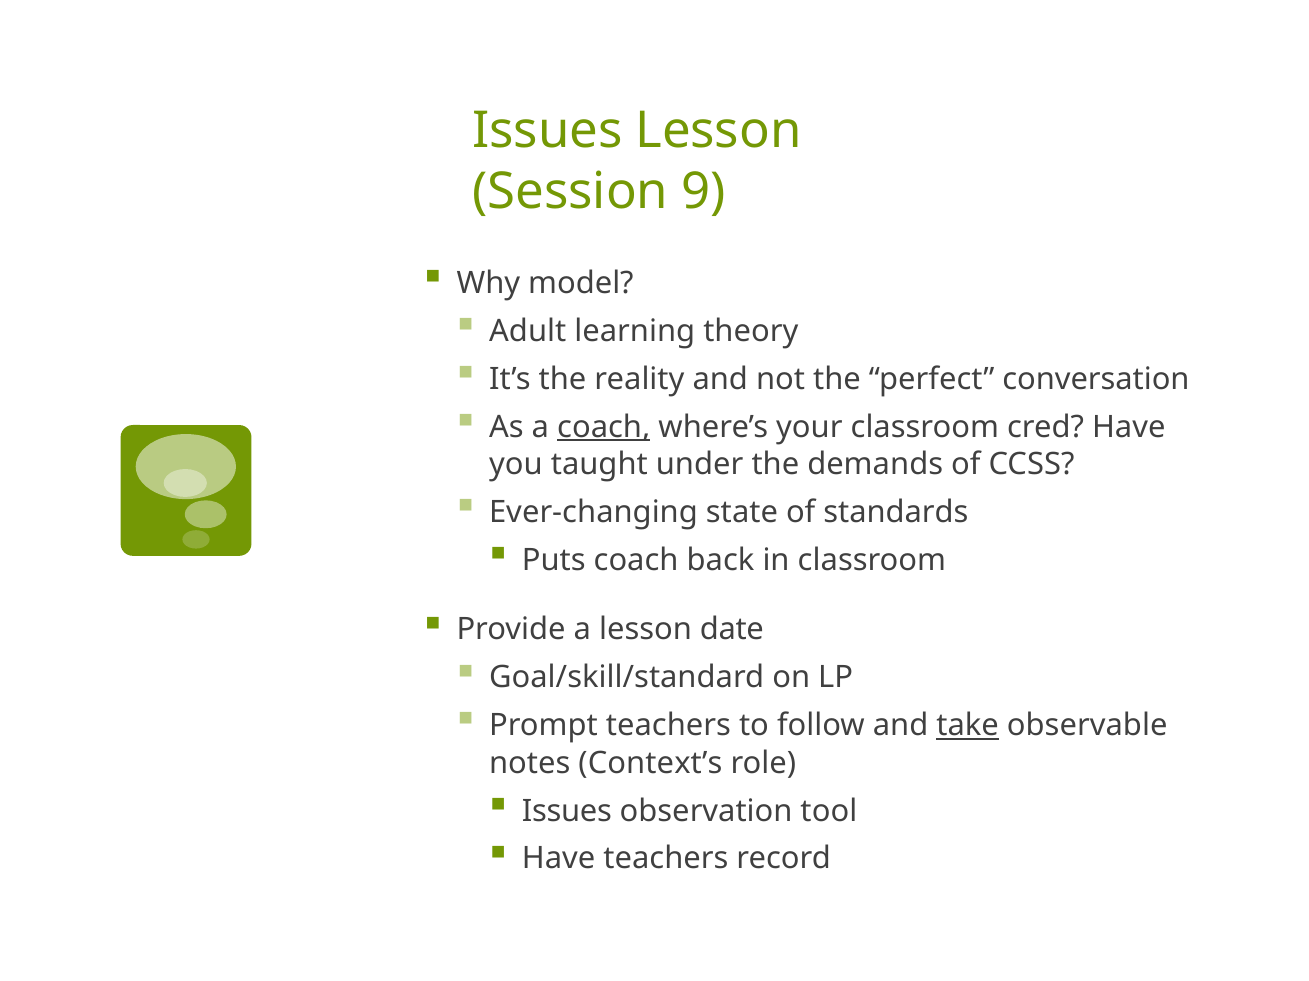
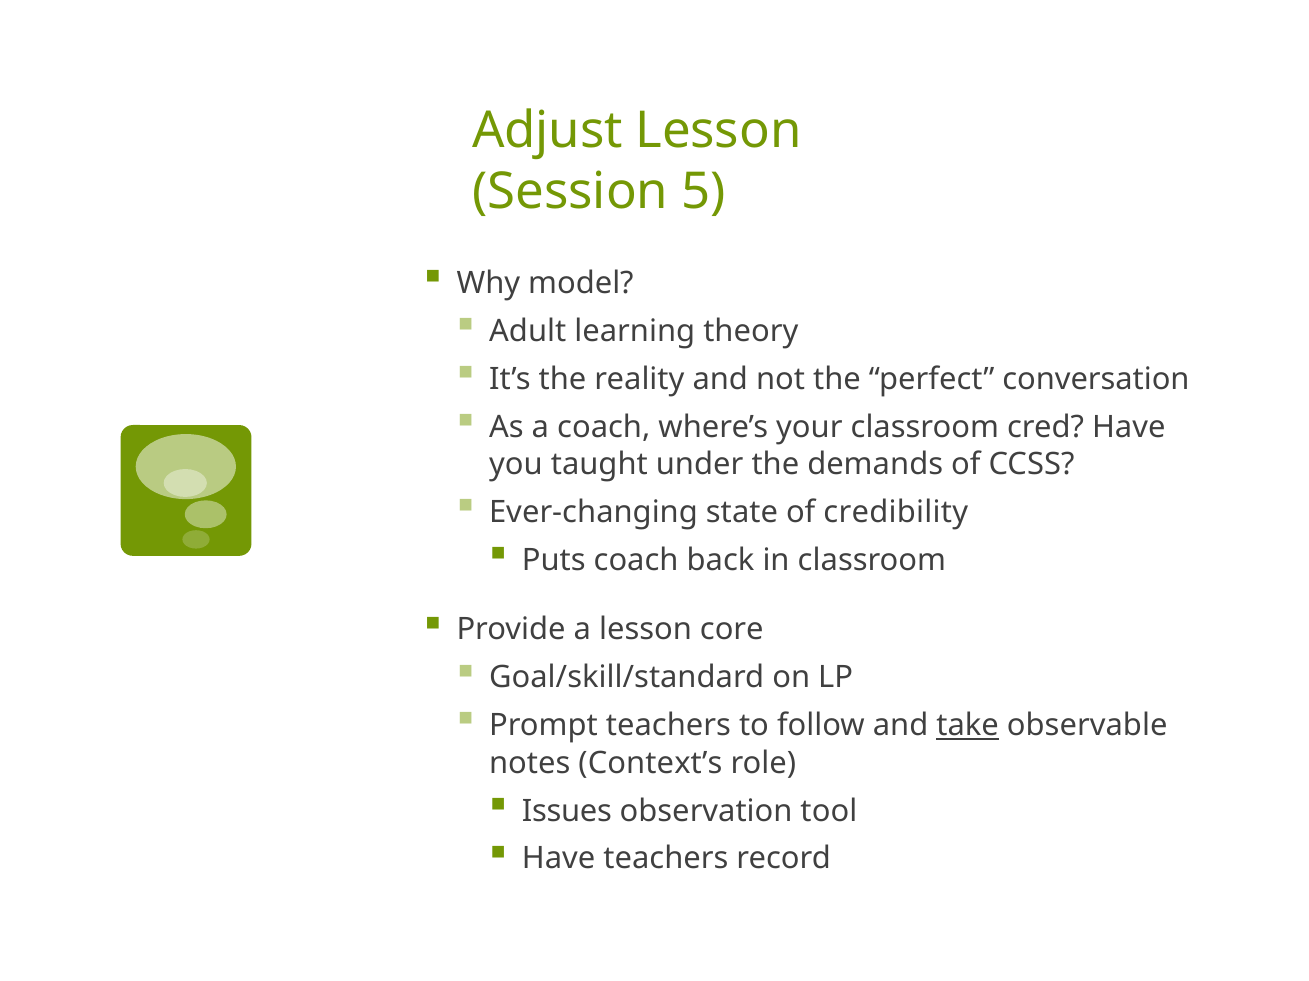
Issues: Issues -> Adjust (548, 130)
9: 9 -> 5 (704, 192)
coach underline: present -> none (604, 427)
standards: standards -> credibility (896, 512)
date: date -> core (732, 630)
